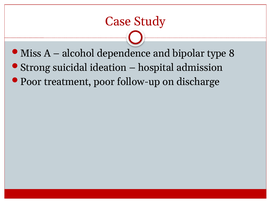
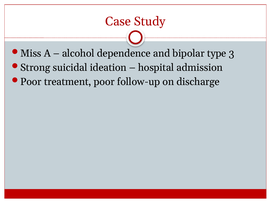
8: 8 -> 3 (232, 53)
